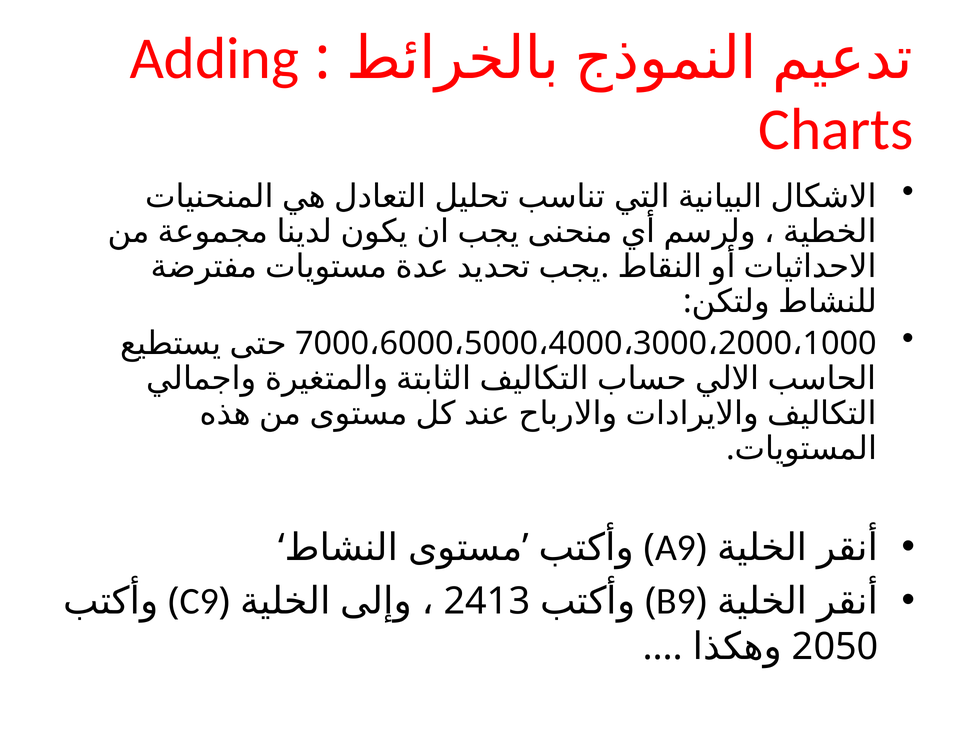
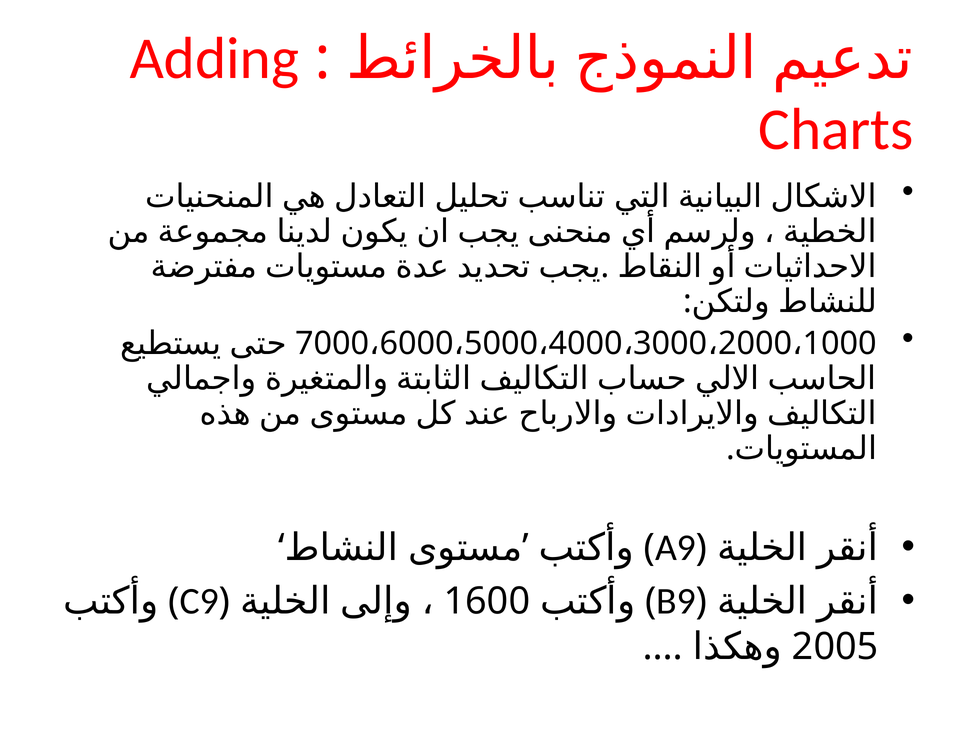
2413: 2413 -> 1600 (487, 601)
2050: 2050 -> 2005 (835, 647)
